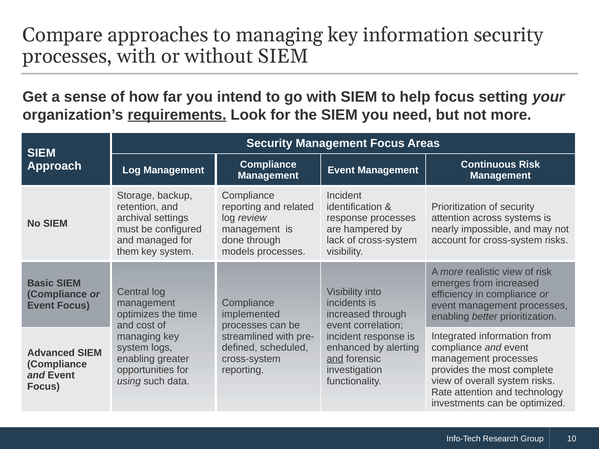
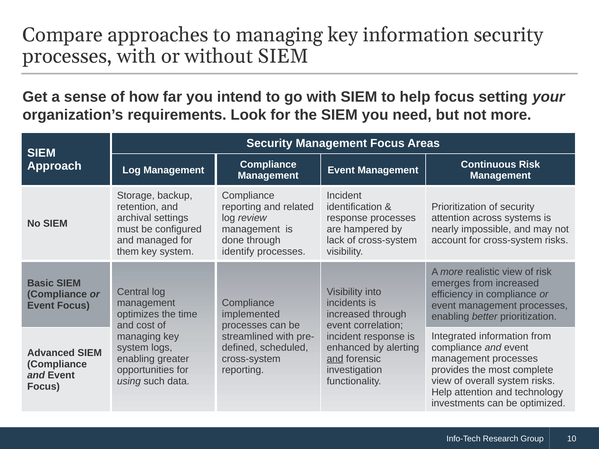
requirements underline: present -> none (177, 115)
models: models -> identify (238, 252)
Rate: Rate -> Help (442, 392)
